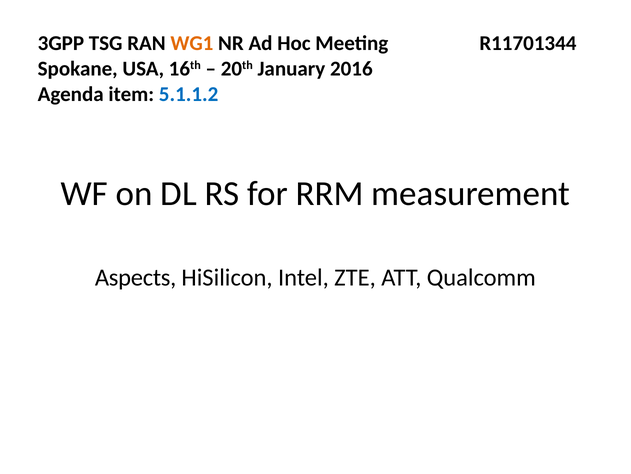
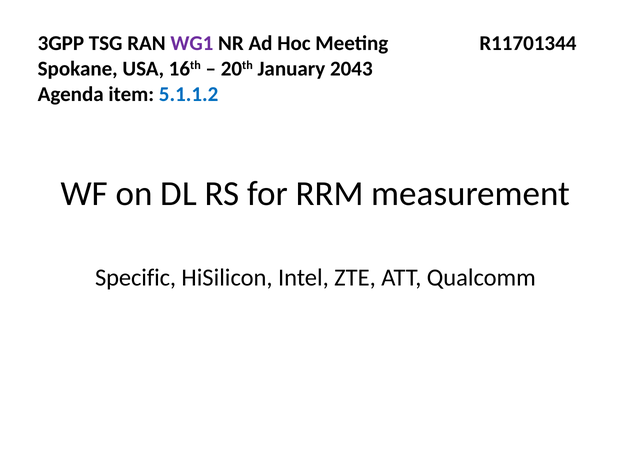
WG1 colour: orange -> purple (192, 43)
2016: 2016 -> 2043 (351, 69)
Aspects: Aspects -> Specific (136, 277)
